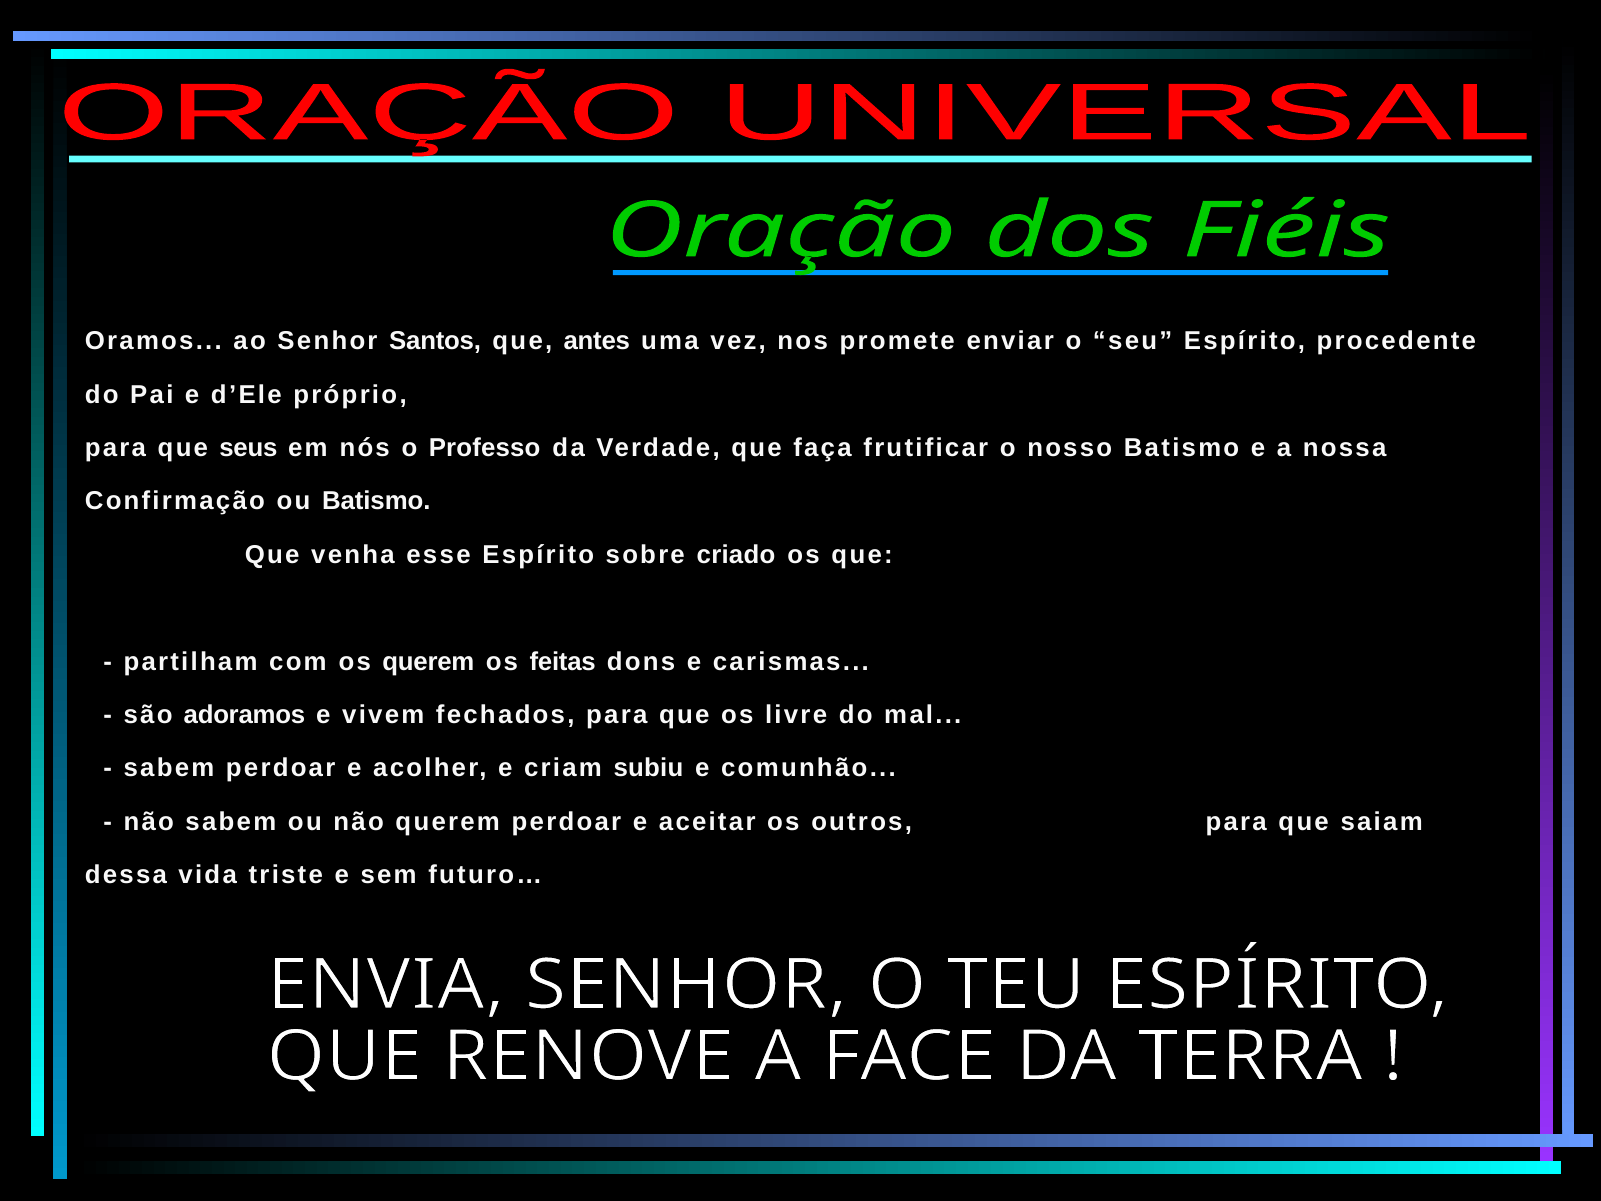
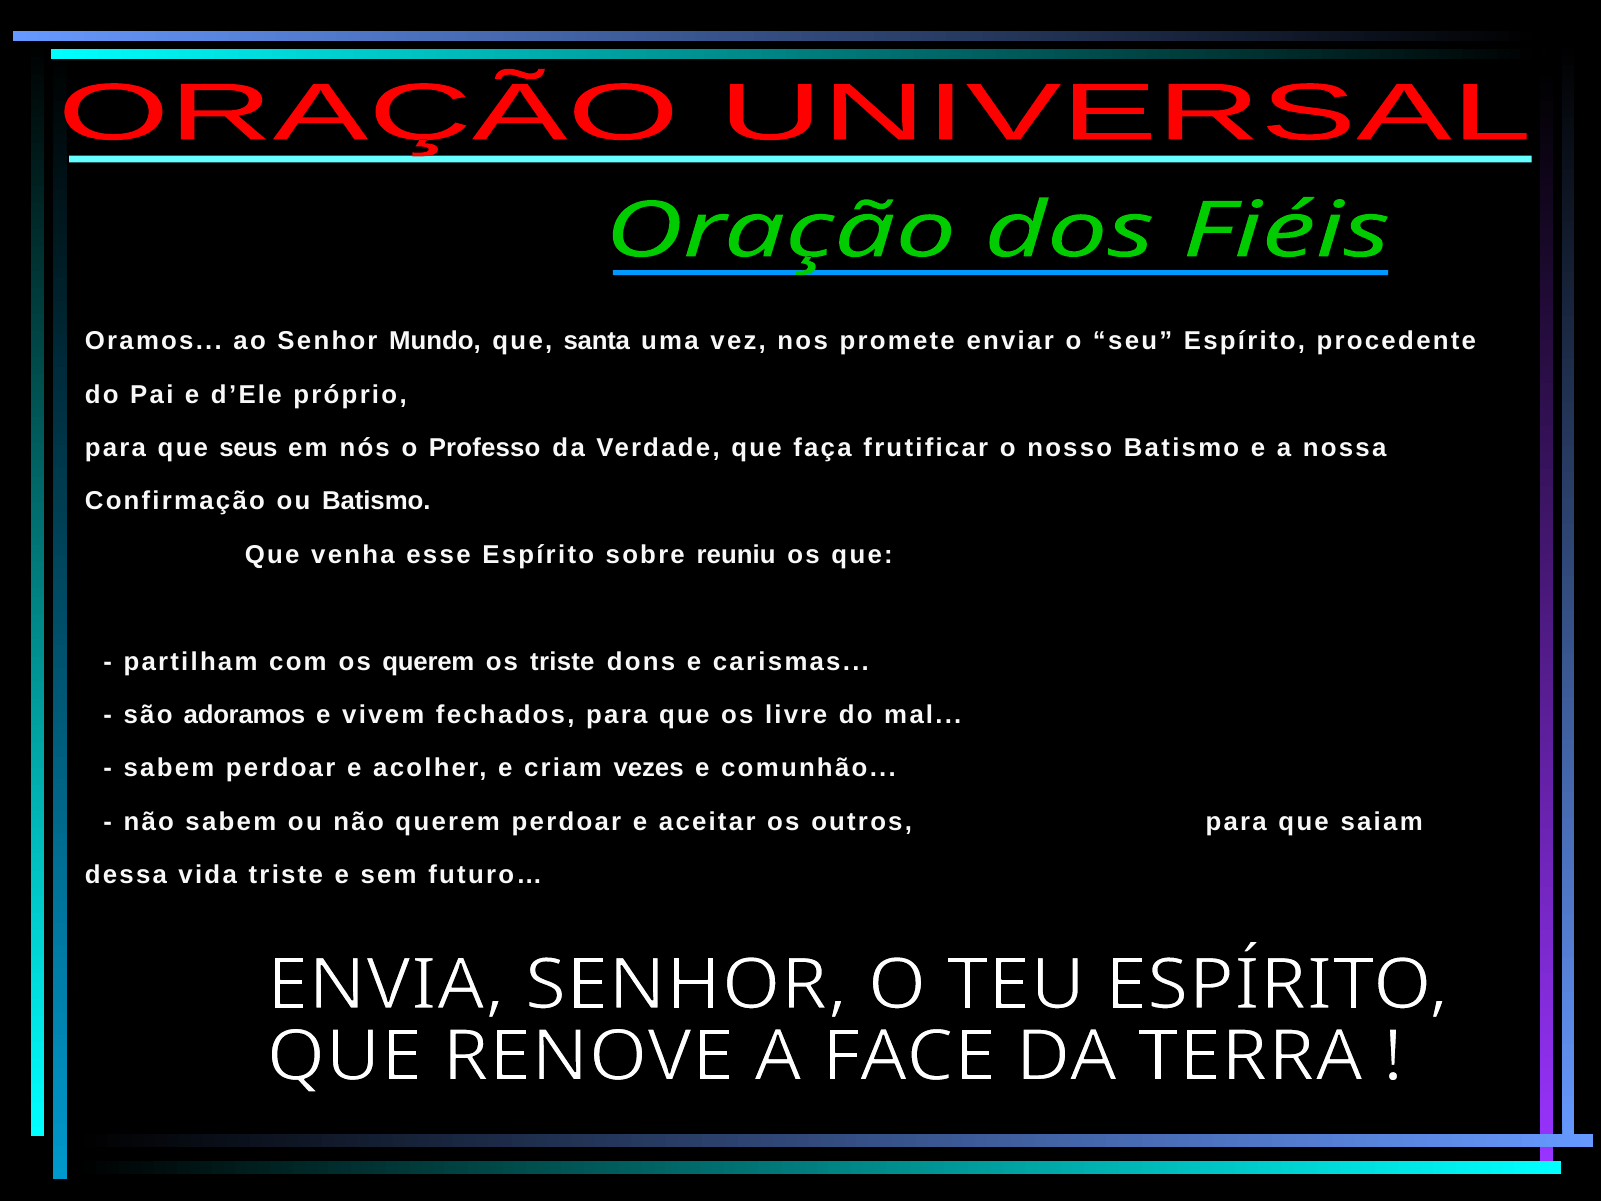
Santos: Santos -> Mundo (435, 341)
antes: antes -> santa (597, 341)
criado: criado -> reuniu (736, 555)
os feitas: feitas -> triste (562, 661)
subiu: subiu -> vezes (649, 768)
